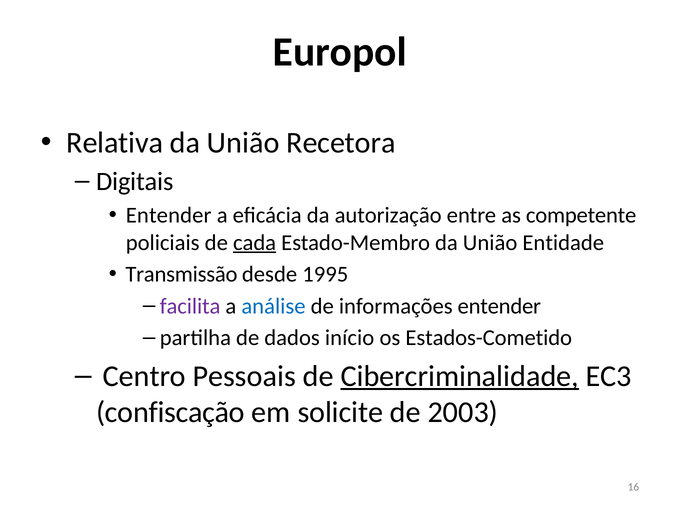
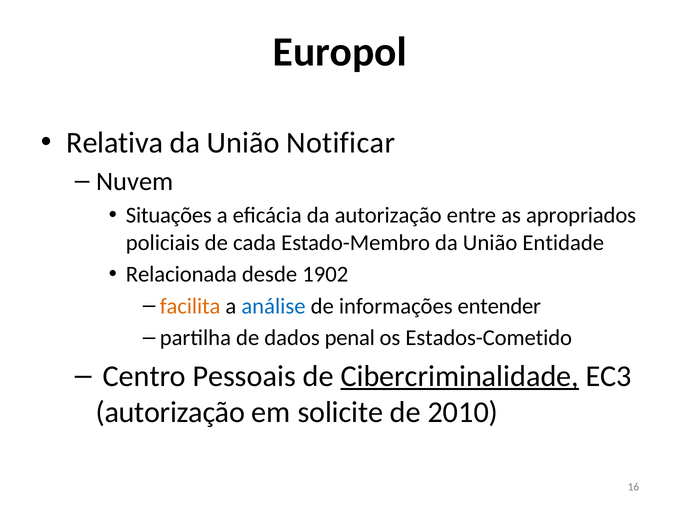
Recetora: Recetora -> Notificar (341, 143)
Digitais: Digitais -> Nuvem (135, 182)
Entender: Entender -> Situações (169, 215)
competente: competente -> apropriados (581, 215)
cada underline: present -> none (255, 243)
Transmissão: Transmissão -> Relacionada (181, 274)
1995: 1995 -> 1902 (325, 274)
facilita colour: purple -> orange (190, 306)
início: início -> penal (350, 338)
confiscação: confiscação -> autorização (170, 412)
2003: 2003 -> 2010 (463, 412)
